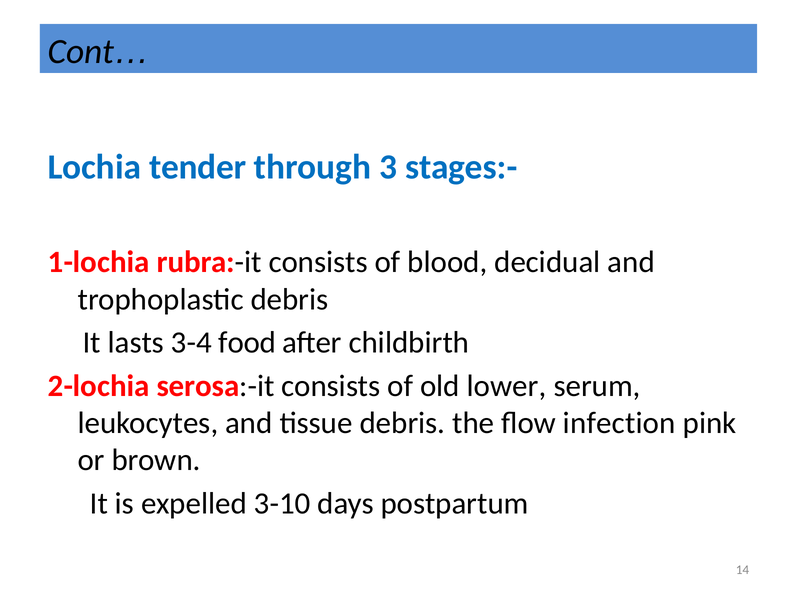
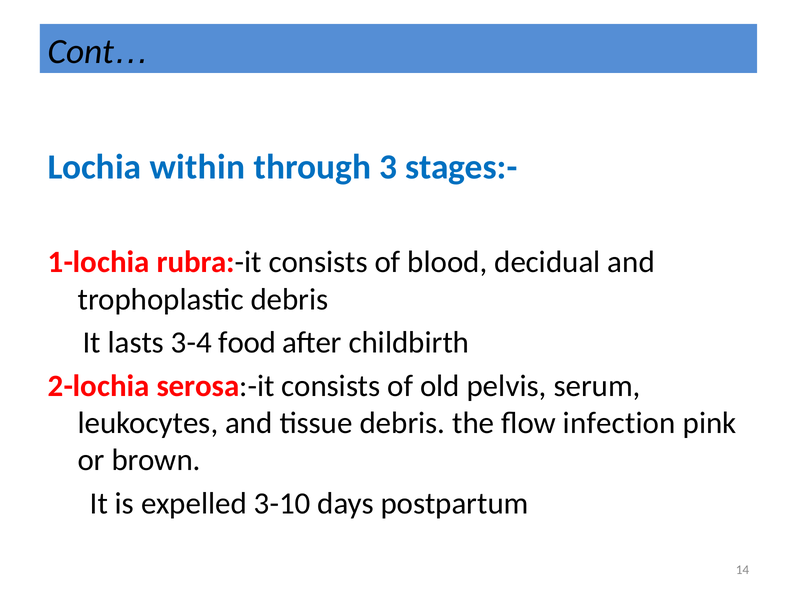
tender: tender -> within (197, 167)
lower: lower -> pelvis (507, 386)
